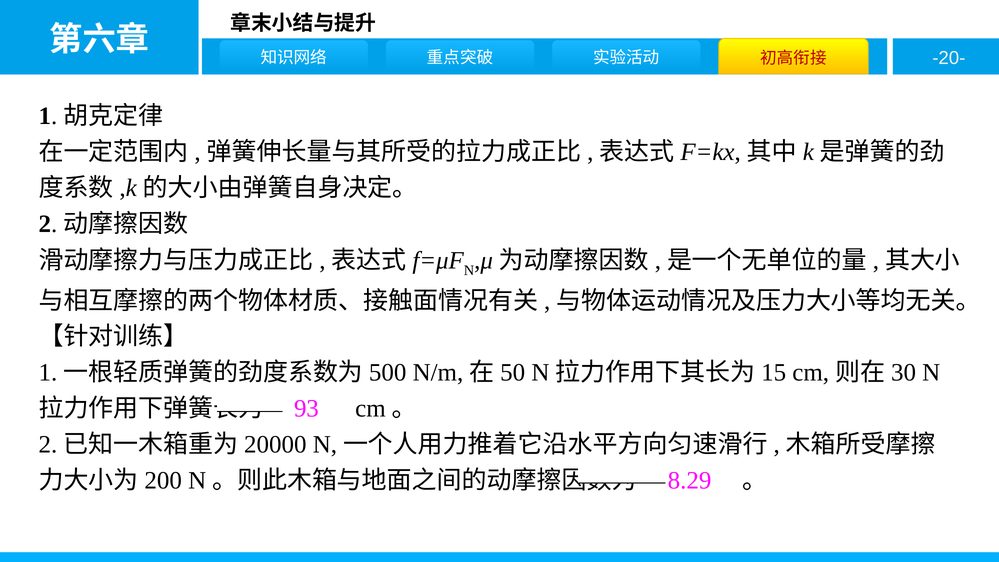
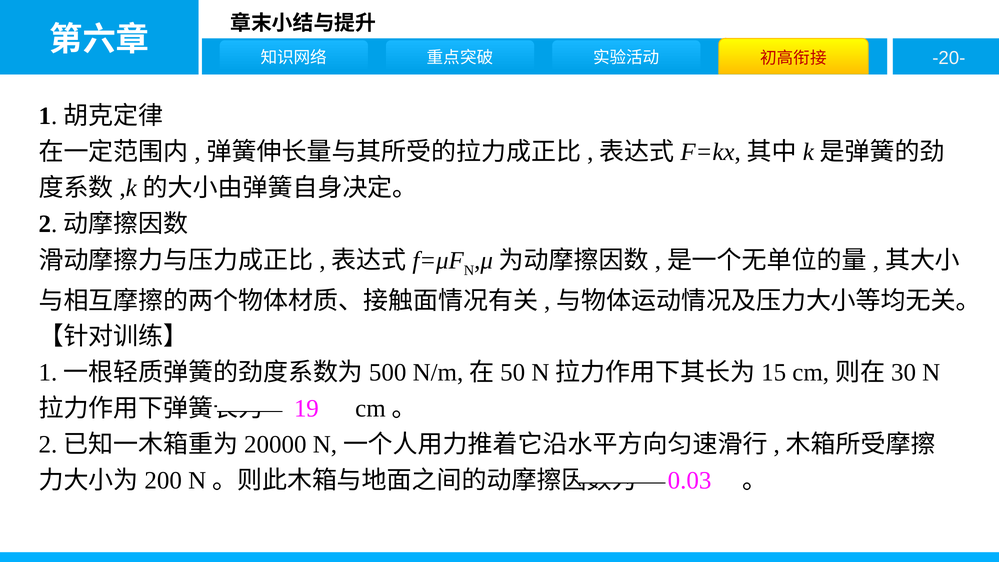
93: 93 -> 19 (306, 409)
8.29: 8.29 -> 0.03 (690, 481)
